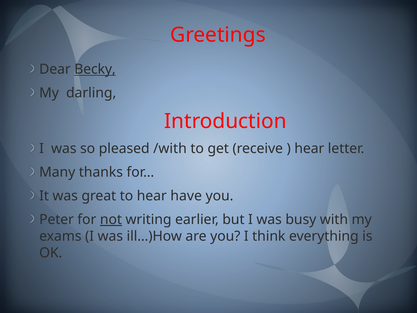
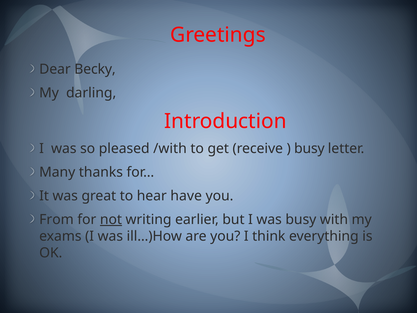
Becky underline: present -> none (95, 69)
hear: hear -> busy (309, 148)
Peter: Peter -> From (56, 219)
